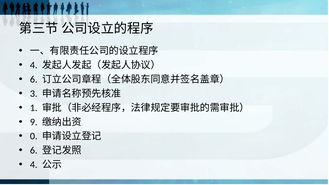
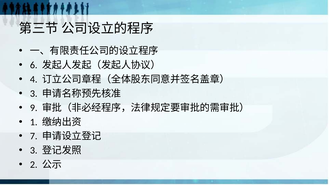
4: 4 -> 6 (34, 65)
6: 6 -> 4 (34, 79)
1: 1 -> 9 (34, 108)
9: 9 -> 1 (34, 122)
0: 0 -> 7 (34, 136)
6: 6 -> 3 (34, 150)
4: 4 -> 2 (34, 165)
